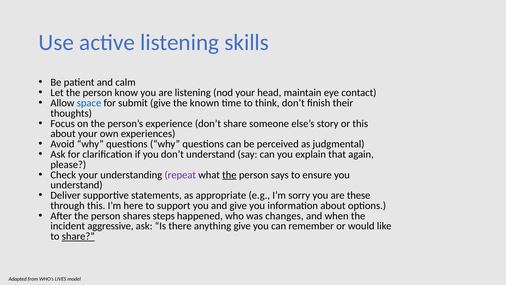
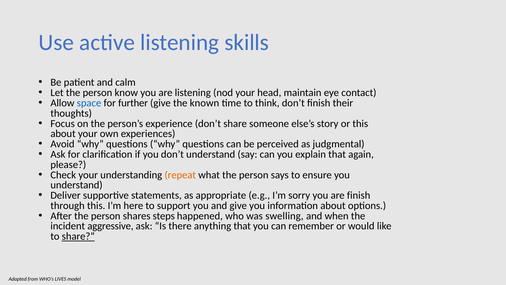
submit: submit -> further (133, 103)
repeat colour: purple -> orange (180, 175)
the underline: present -> none (229, 175)
are these: these -> finish (359, 195)
changes: changes -> swelling (284, 216)
anything give: give -> that (242, 226)
